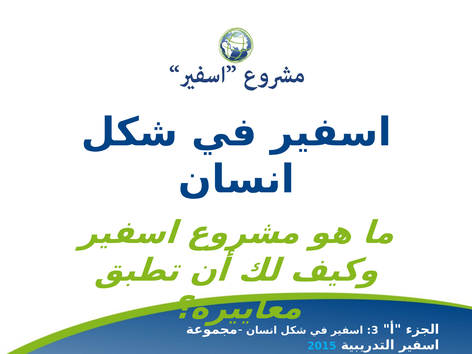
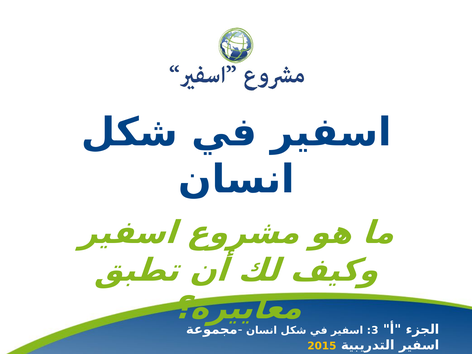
2015 colour: light blue -> yellow (322, 346)
